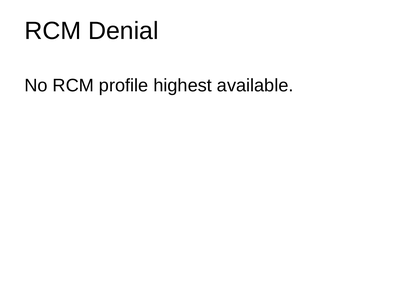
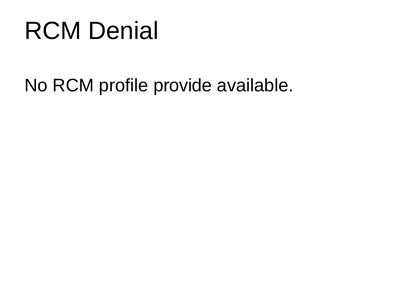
highest: highest -> provide (183, 86)
